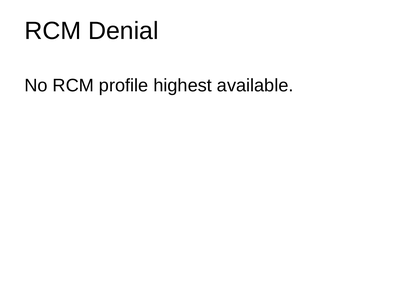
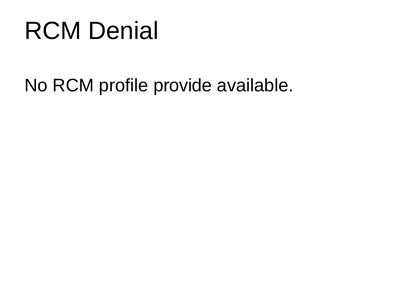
highest: highest -> provide (183, 86)
